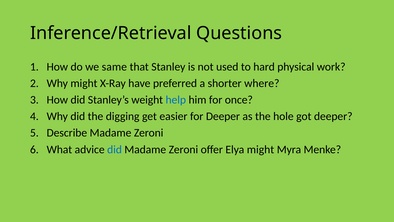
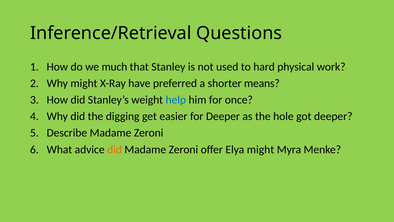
same: same -> much (114, 67)
where: where -> means (262, 83)
did colour: blue -> orange (115, 149)
